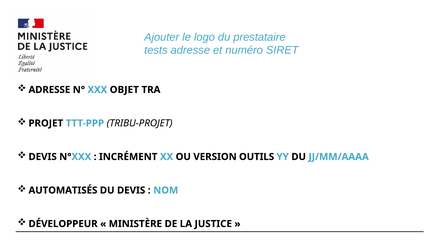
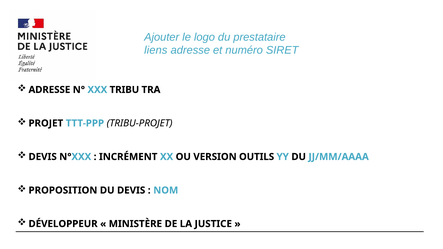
tests: tests -> liens (156, 50)
OBJET: OBJET -> TRIBU (124, 90)
AUTOMATISÉS: AUTOMATISÉS -> PROPOSITION (63, 190)
